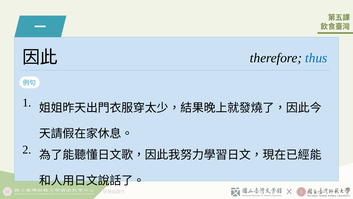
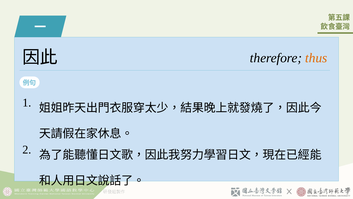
thus colour: blue -> orange (316, 58)
